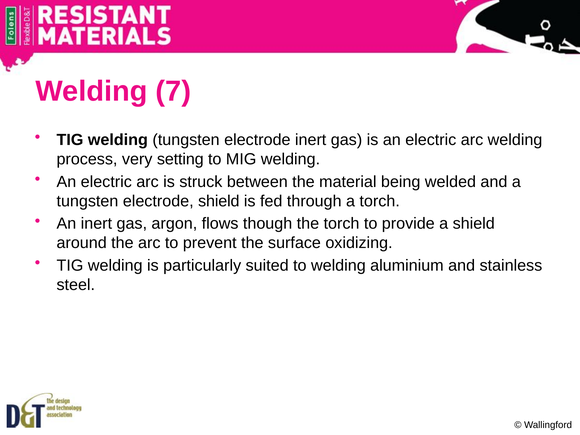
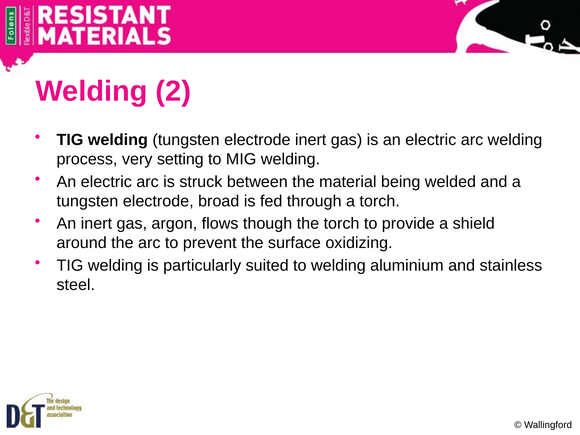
7: 7 -> 2 (173, 91)
electrode shield: shield -> broad (219, 201)
